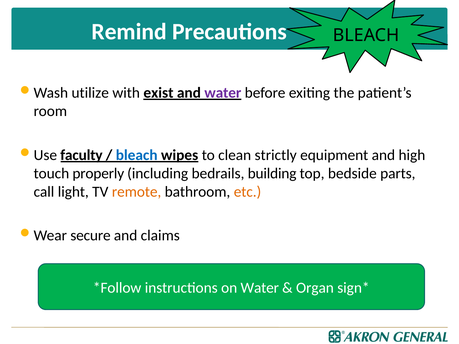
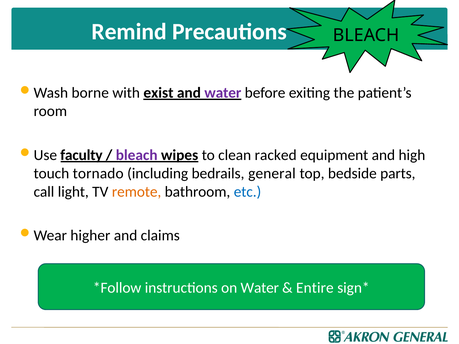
utilize: utilize -> borne (90, 93)
bleach colour: blue -> purple (137, 155)
strictly: strictly -> racked (276, 155)
properly: properly -> tornado (98, 173)
building: building -> general (272, 173)
etc colour: orange -> blue (247, 192)
secure: secure -> higher (90, 236)
Organ: Organ -> Entire (315, 288)
